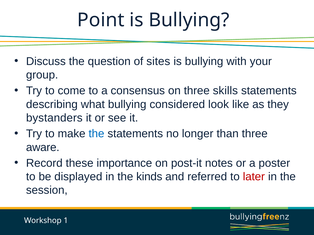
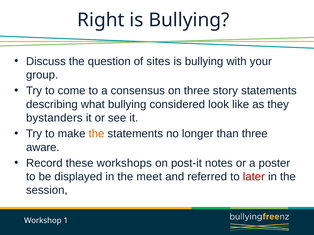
Point: Point -> Right (101, 20)
skills: skills -> story (225, 91)
the colour: blue -> orange (96, 134)
importance: importance -> workshops (124, 163)
kinds: kinds -> meet (149, 177)
